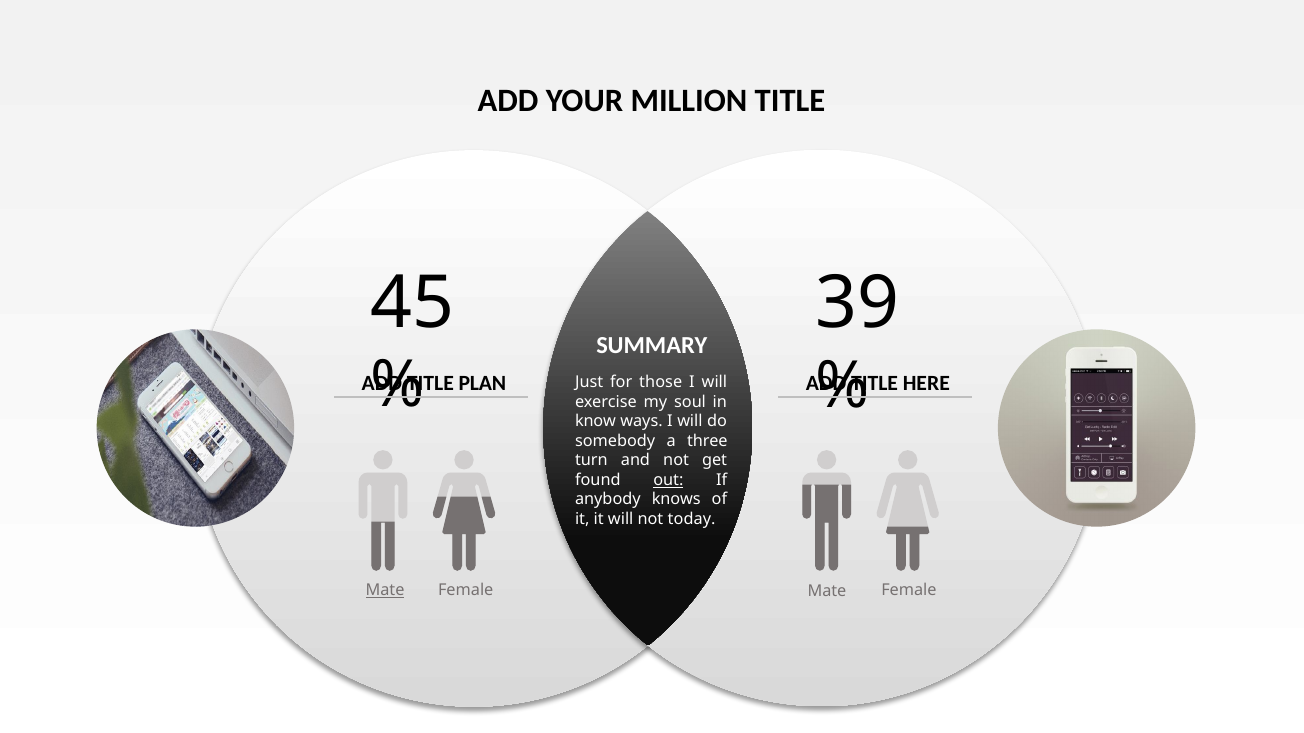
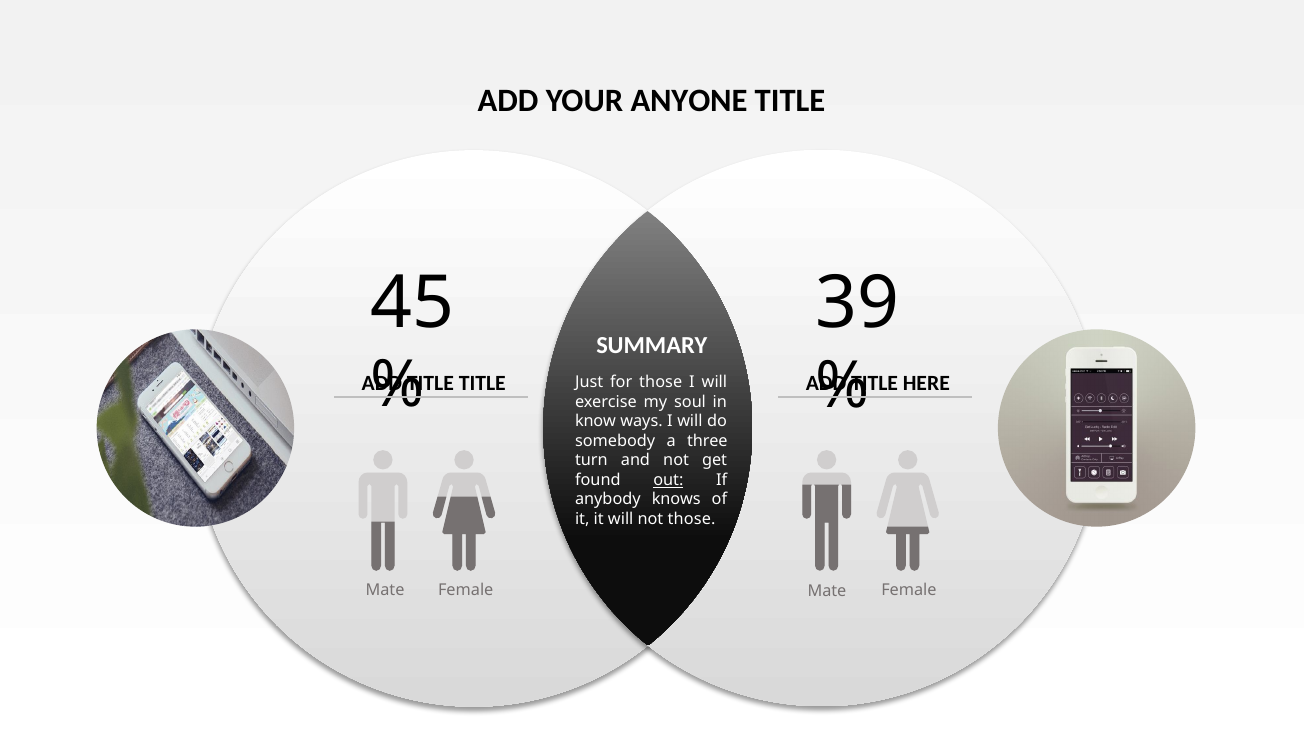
MILLION: MILLION -> ANYONE (689, 100)
PLAN: PLAN -> TITLE (482, 384)
not today: today -> those (692, 519)
Mate underline: present -> none (385, 591)
